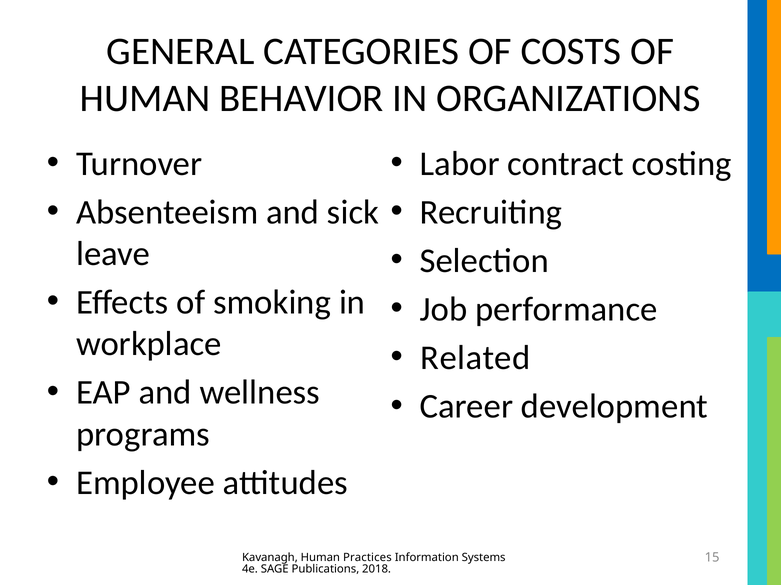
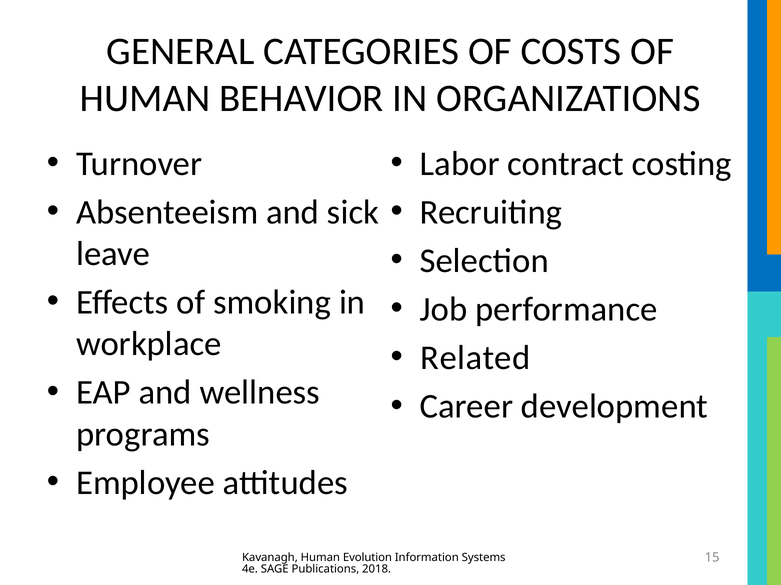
Practices: Practices -> Evolution (367, 558)
